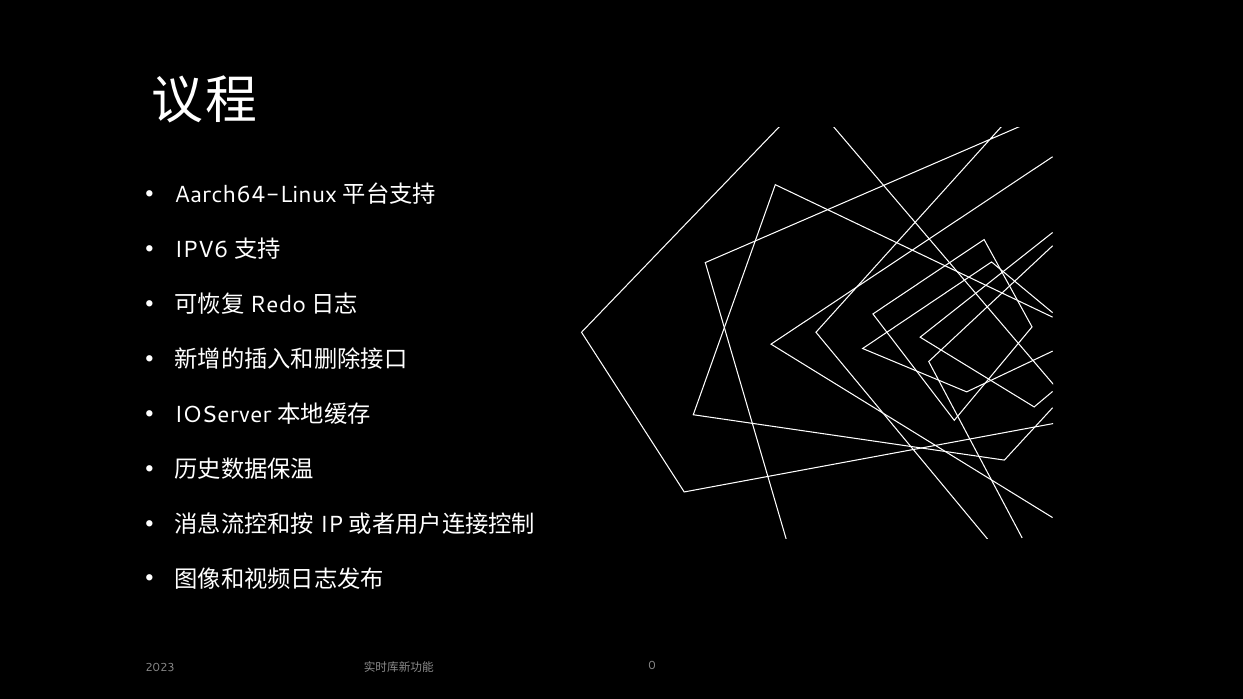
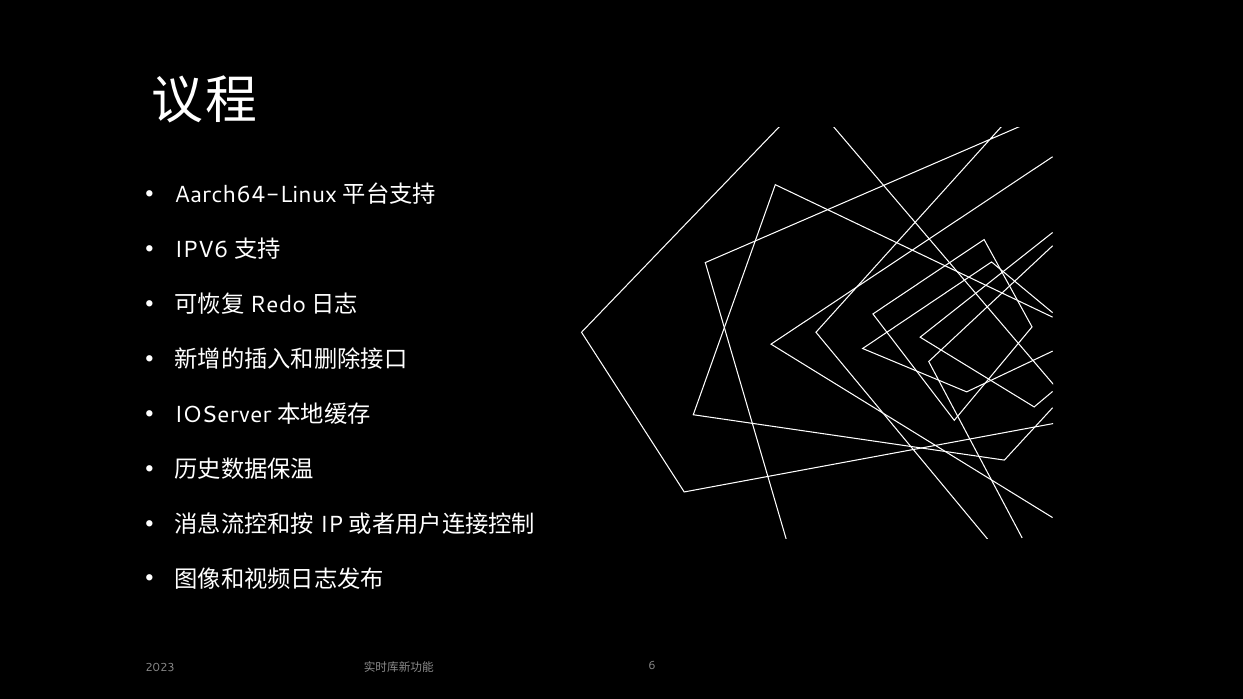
0: 0 -> 6 (652, 666)
